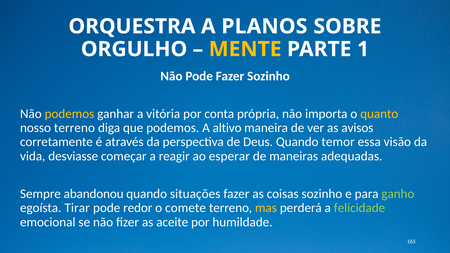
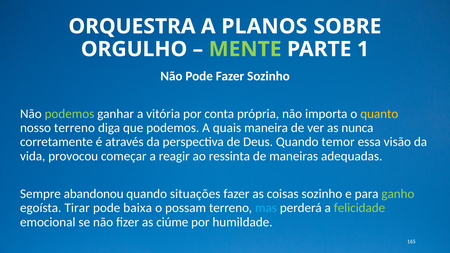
MENTE colour: yellow -> light green (245, 49)
podemos colour: yellow -> light green (69, 114)
altivo: altivo -> quais (227, 128)
avisos: avisos -> nunca (357, 128)
desviasse: desviasse -> provocou (73, 156)
esperar: esperar -> ressinta (229, 156)
redor: redor -> baixa (138, 208)
comete: comete -> possam (186, 208)
mas colour: yellow -> light blue (266, 208)
aceite: aceite -> ciúme (172, 222)
